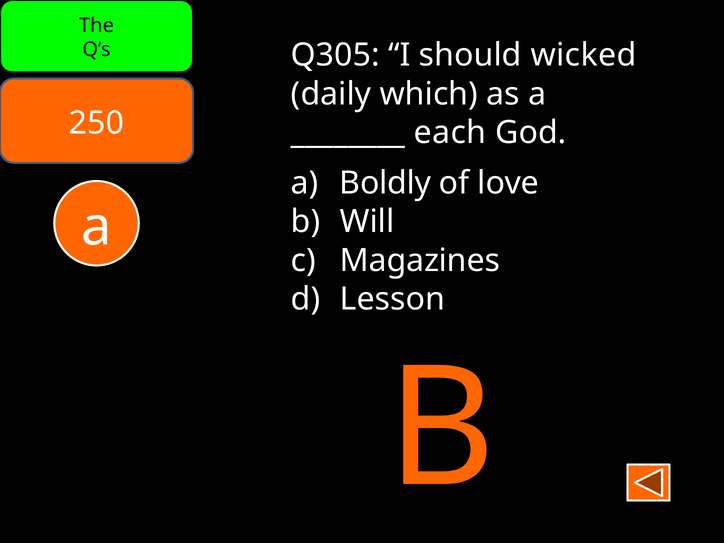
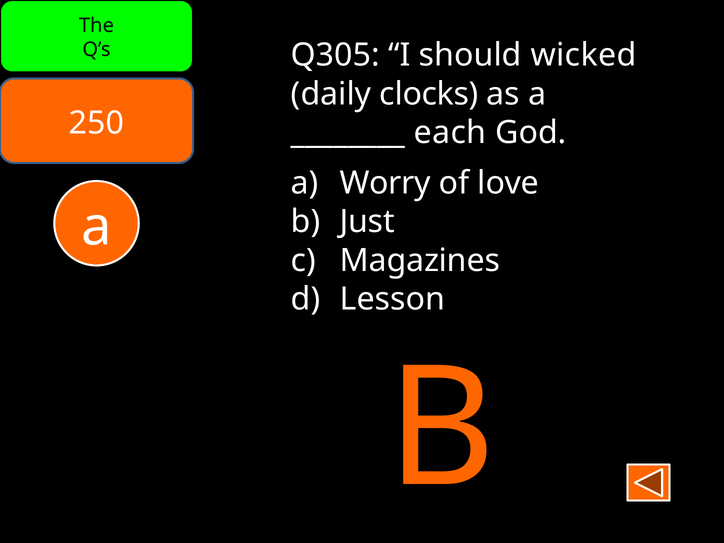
which: which -> clocks (429, 94)
Boldly: Boldly -> Worry (385, 183)
Will: Will -> Just (367, 222)
